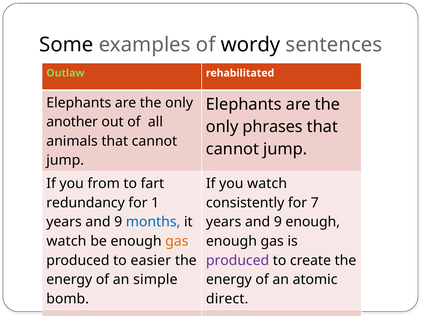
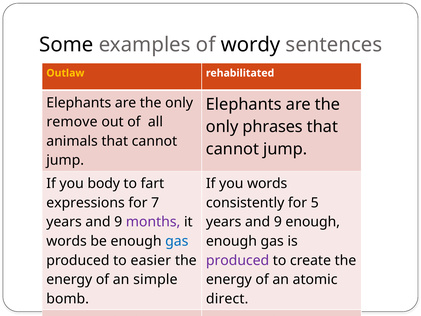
Outlaw colour: light green -> yellow (65, 73)
another: another -> remove (72, 122)
you from: from -> body (104, 184)
you watch: watch -> words (267, 184)
redundancy: redundancy -> expressions (86, 203)
1: 1 -> 7 (155, 203)
7: 7 -> 5 (315, 203)
months colour: blue -> purple (153, 222)
watch: watch -> words (67, 241)
gas colour: orange -> blue (177, 241)
